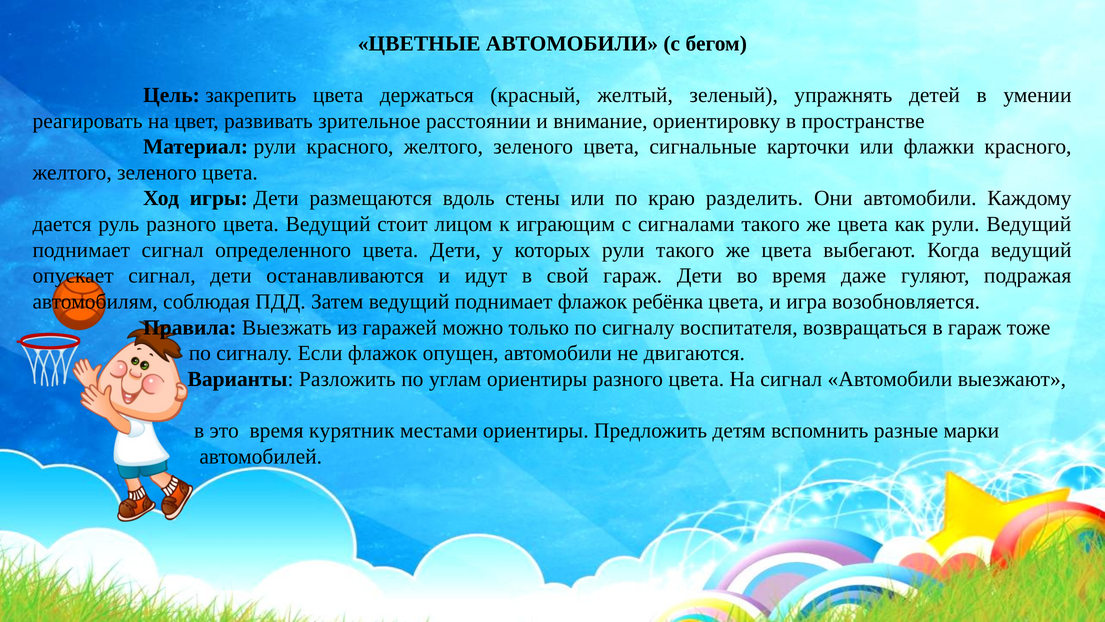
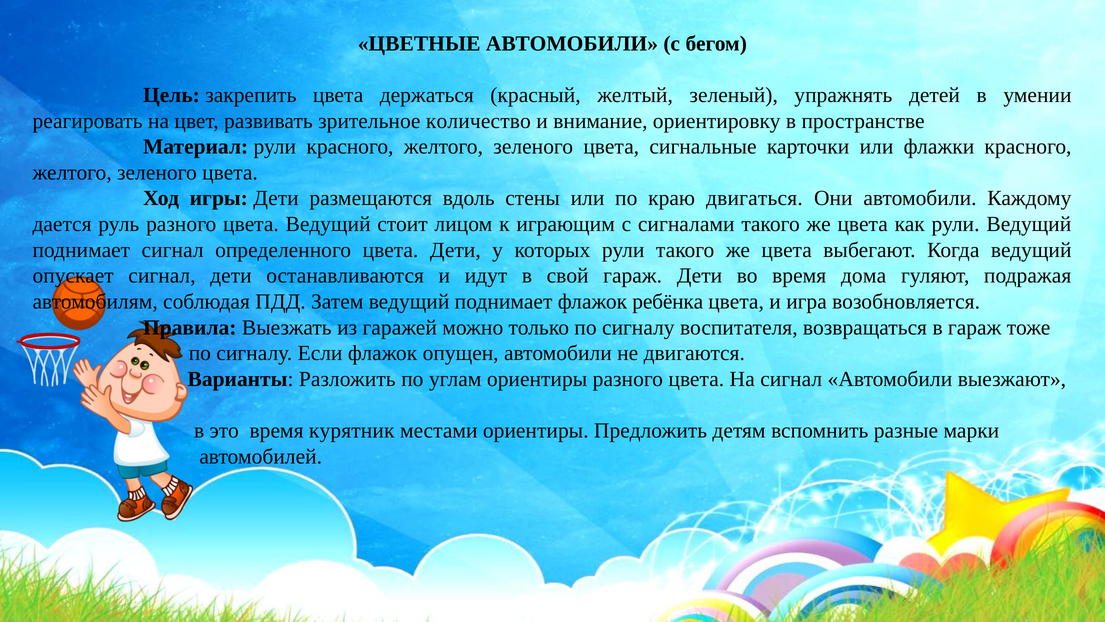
расстоянии: расстоянии -> количество (478, 121)
разделить: разделить -> двигаться (754, 198)
даже: даже -> дома (864, 276)
